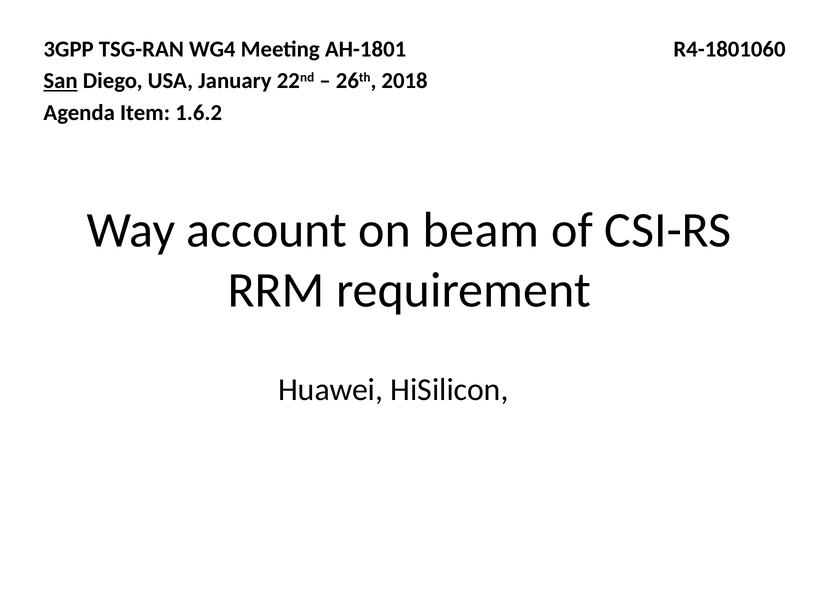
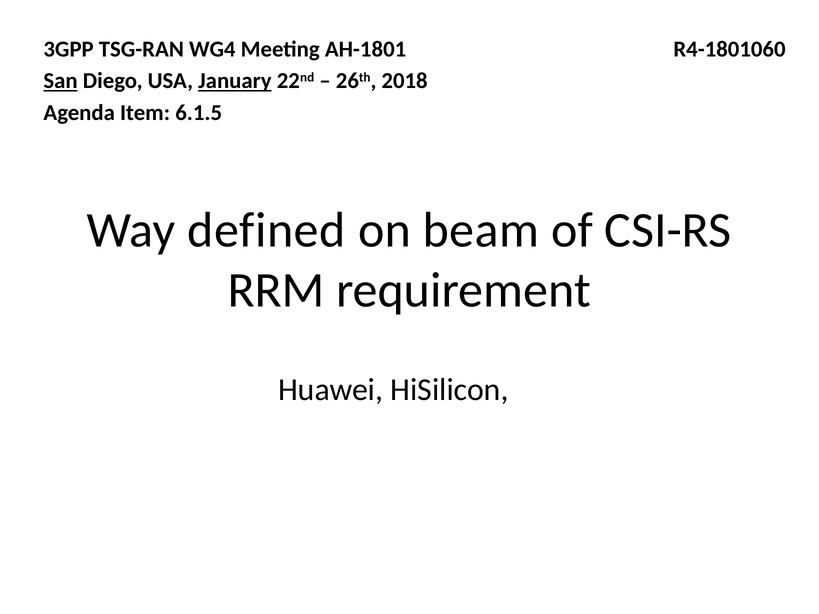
January underline: none -> present (235, 81)
1.6.2: 1.6.2 -> 6.1.5 (199, 113)
account: account -> defined (266, 230)
